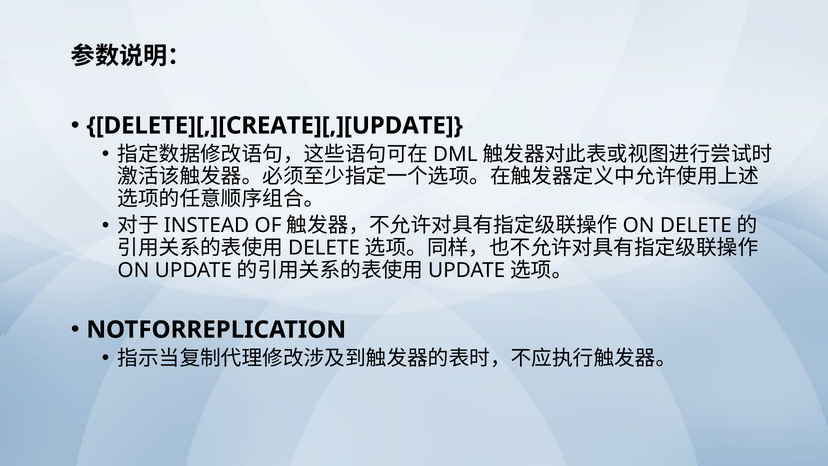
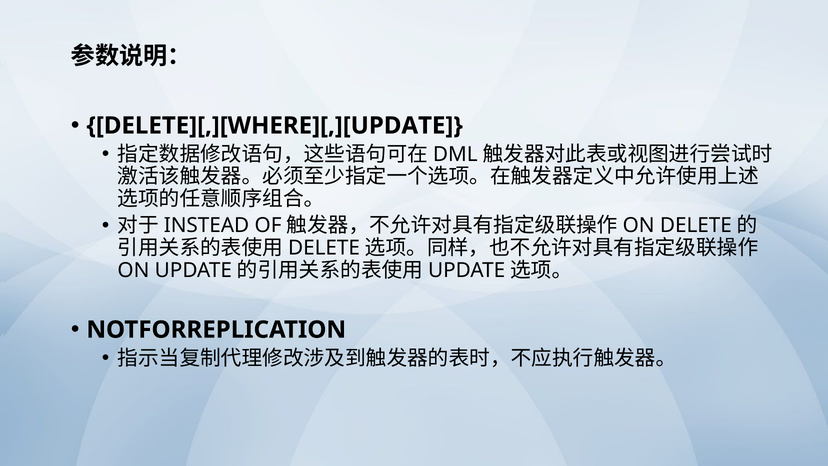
DELETE][,][CREATE][,][UPDATE: DELETE][,][CREATE][,][UPDATE -> DELETE][,][WHERE][,][UPDATE (275, 126)
